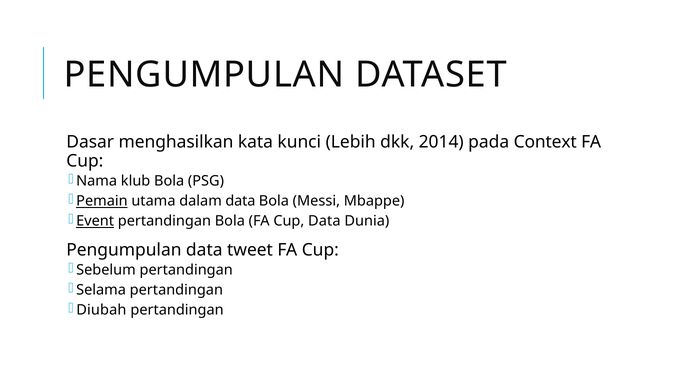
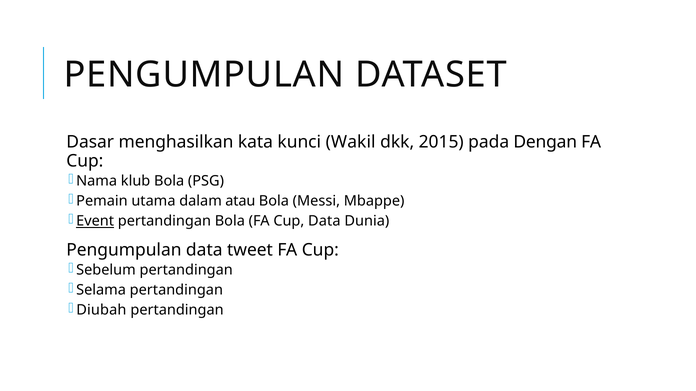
Lebih: Lebih -> Wakil (351, 142)
2014: 2014 -> 2015 (441, 142)
Context: Context -> Dengan (545, 142)
Pemain underline: present -> none (102, 201)
dalam data: data -> atau (240, 201)
